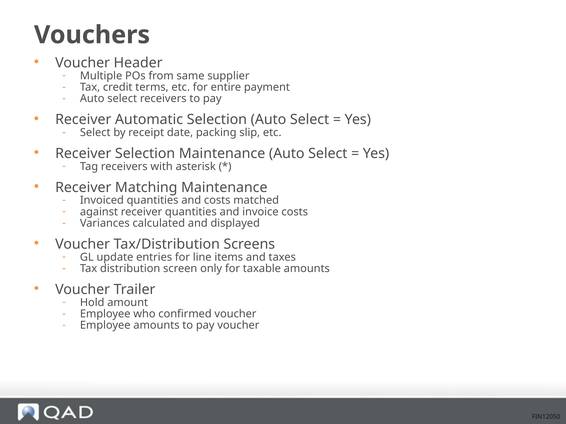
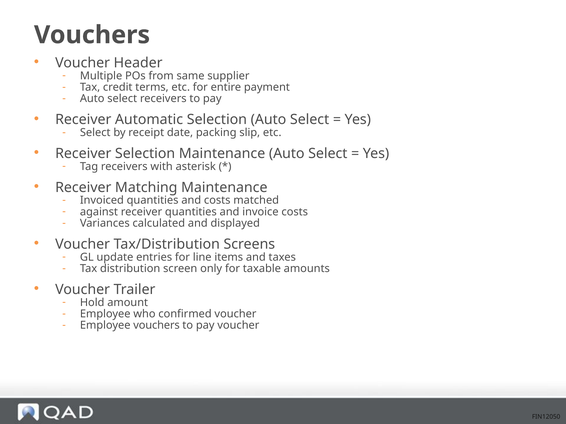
Employee amounts: amounts -> vouchers (157, 326)
